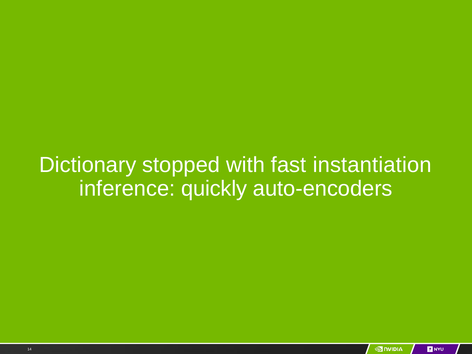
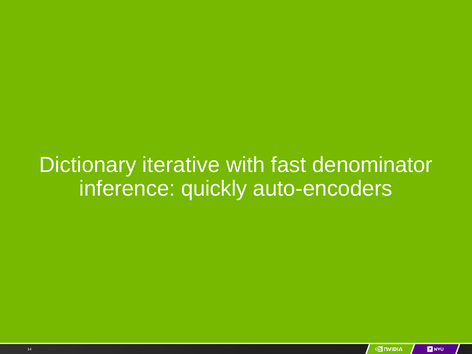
stopped: stopped -> iterative (181, 165)
instantiation: instantiation -> denominator (372, 165)
